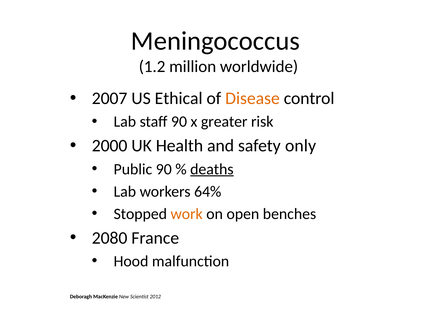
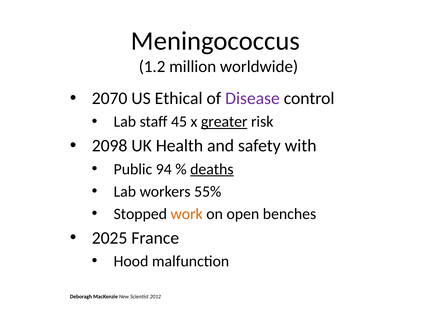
2007: 2007 -> 2070 (110, 98)
Disease colour: orange -> purple (252, 98)
staff 90: 90 -> 45 (179, 122)
greater underline: none -> present (224, 122)
2000: 2000 -> 2098 (110, 146)
only: only -> with (301, 146)
Public 90: 90 -> 94 (164, 169)
64%: 64% -> 55% (208, 191)
2080: 2080 -> 2025 (110, 238)
